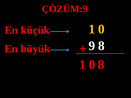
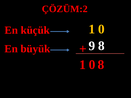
ÇÖZÜM:9: ÇÖZÜM:9 -> ÇÖZÜM:2 (65, 9)
